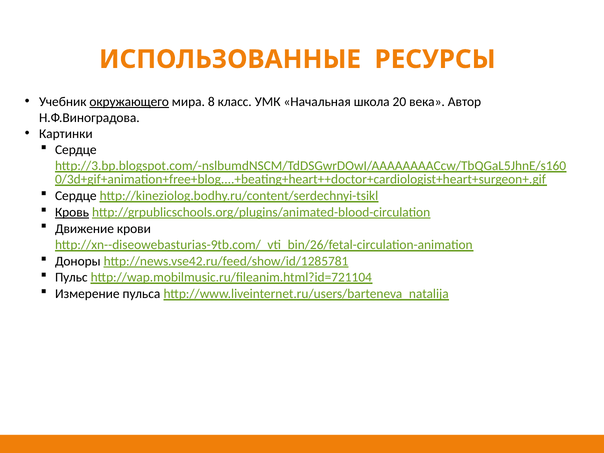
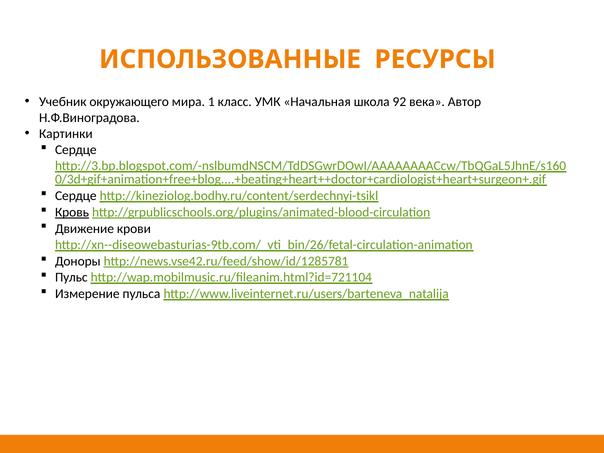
окружающего underline: present -> none (129, 102)
8: 8 -> 1 (211, 102)
20: 20 -> 92 (399, 102)
